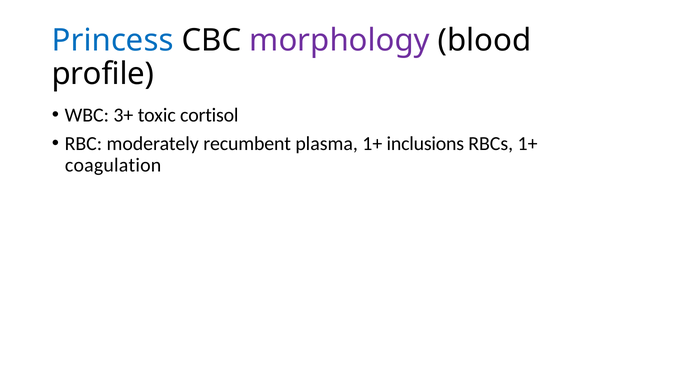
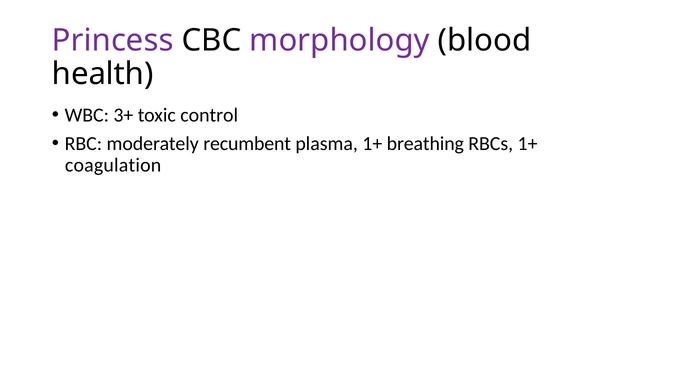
Princess colour: blue -> purple (113, 40)
profile: profile -> health (103, 74)
cortisol: cortisol -> control (209, 115)
inclusions: inclusions -> breathing (425, 144)
